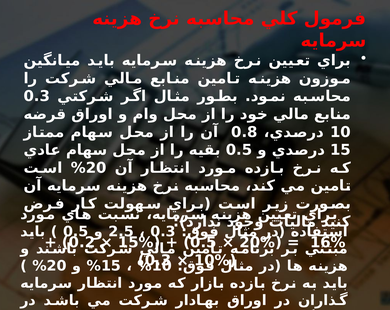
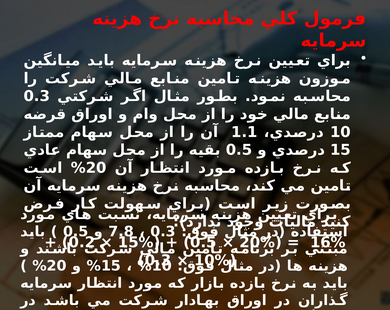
0.8: 0.8 -> 1.1 (244, 132)
2.5: 2.5 -> 7.8 (121, 231)
